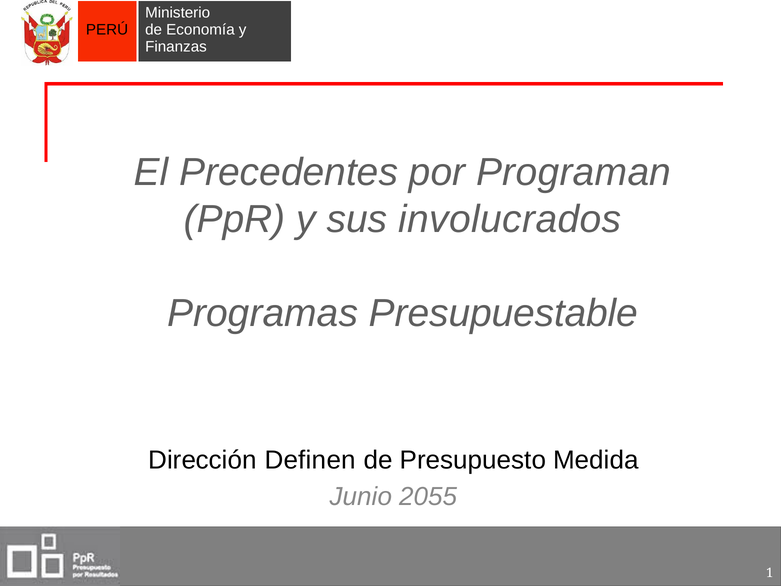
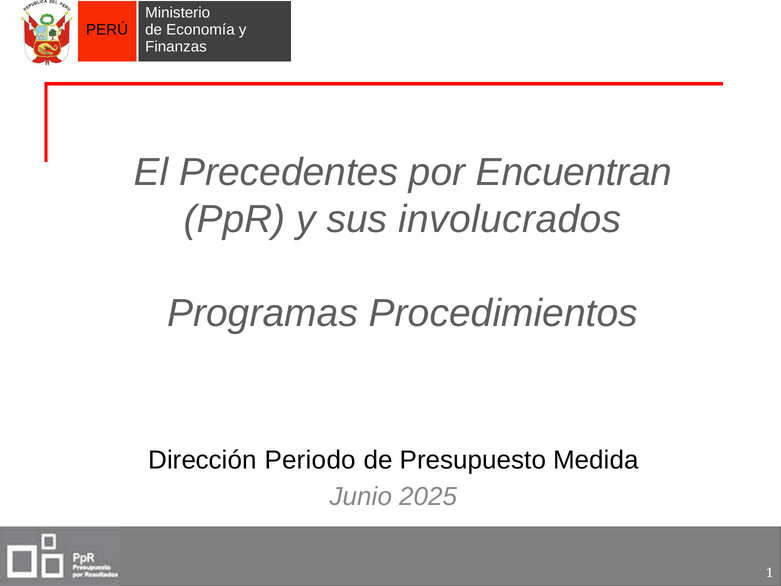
Programan: Programan -> Encuentran (574, 172)
Presupuestable: Presupuestable -> Procedimientos (503, 313)
Definen: Definen -> Periodo (310, 460)
2055: 2055 -> 2025 (428, 496)
